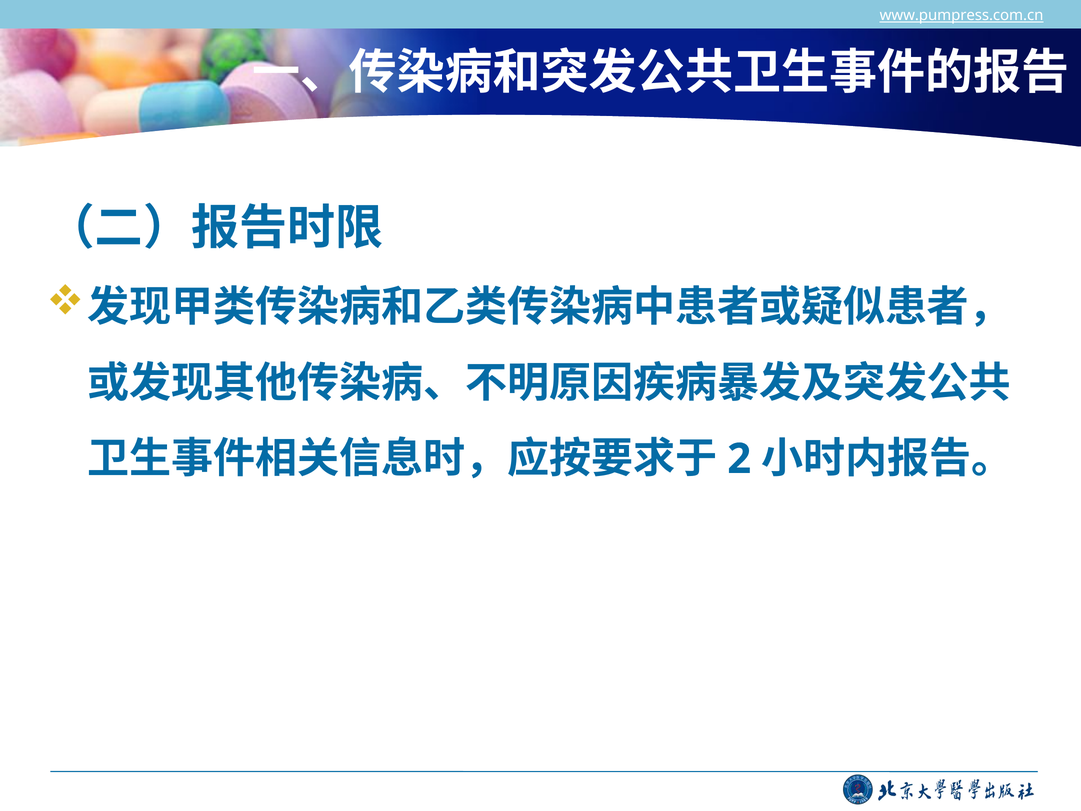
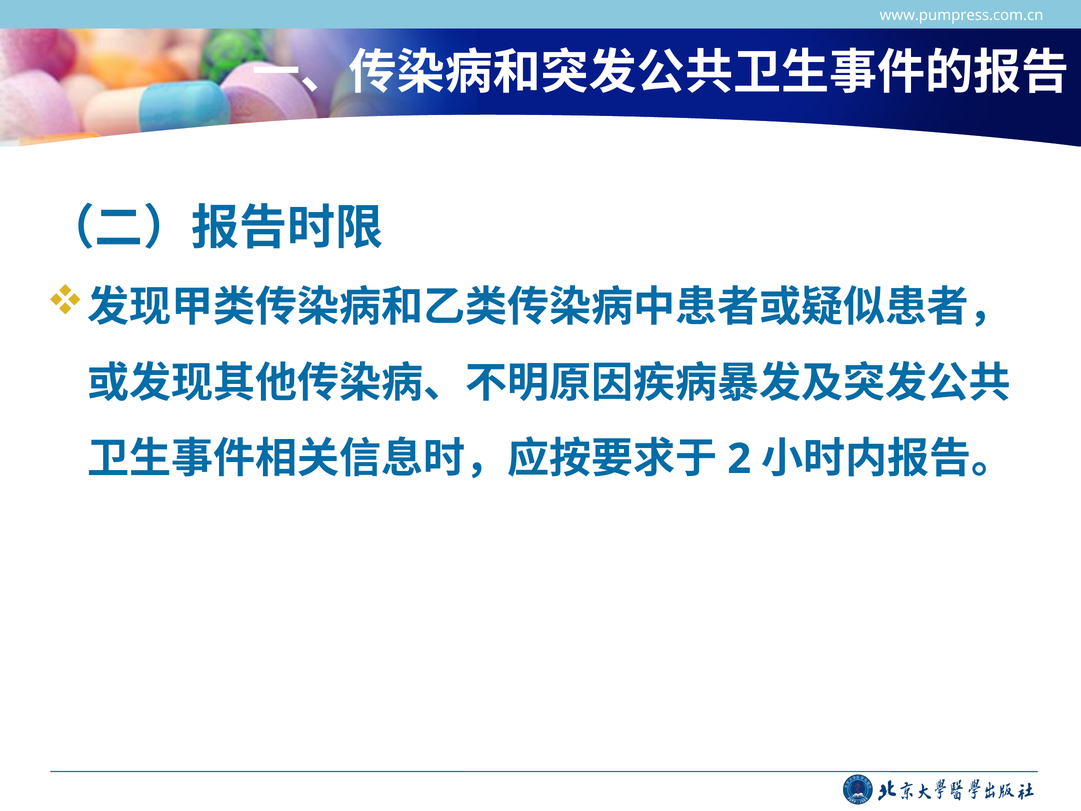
www.pumpress.com.cn underline: present -> none (962, 15)
